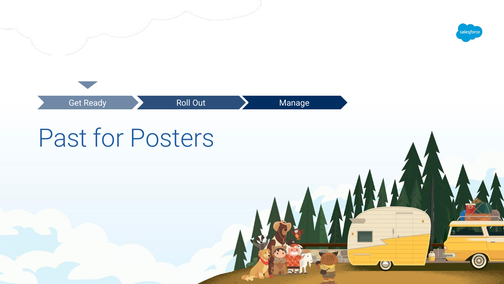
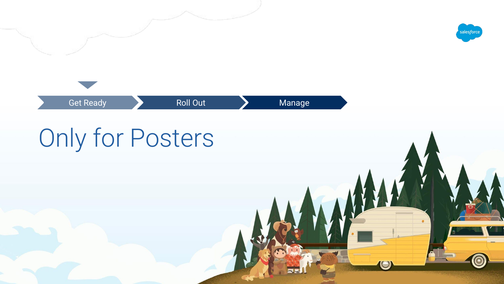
Past: Past -> Only (63, 138)
